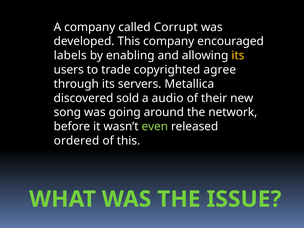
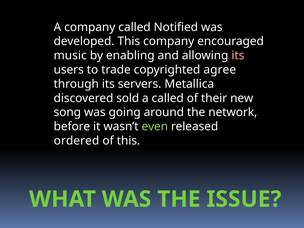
Corrupt: Corrupt -> Notified (176, 27)
labels: labels -> music (70, 56)
its colour: yellow -> pink (238, 56)
a audio: audio -> called (168, 98)
